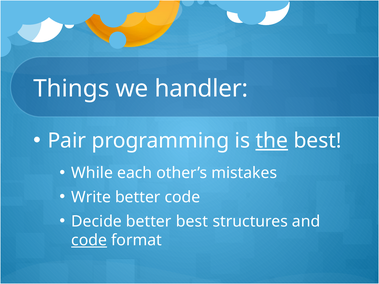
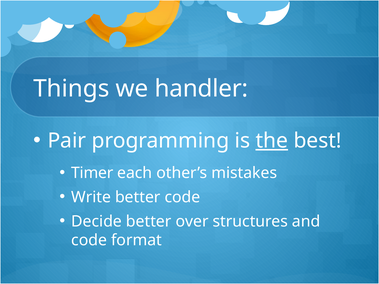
While: While -> Timer (92, 173)
better best: best -> over (192, 222)
code underline: present -> none (89, 240)
